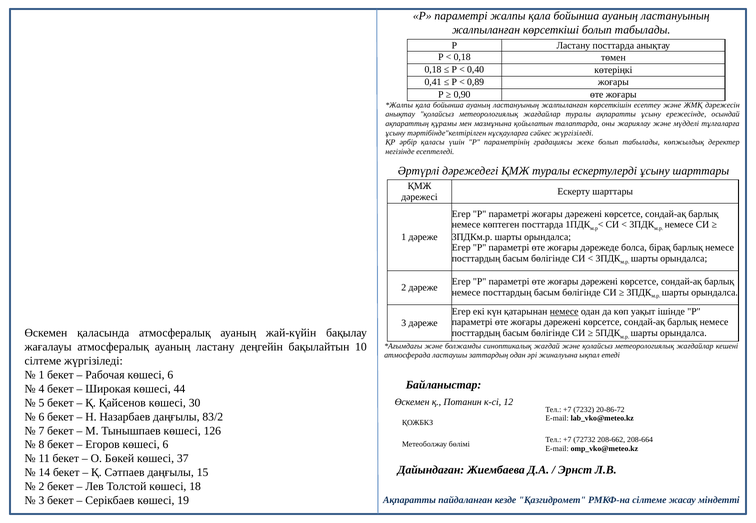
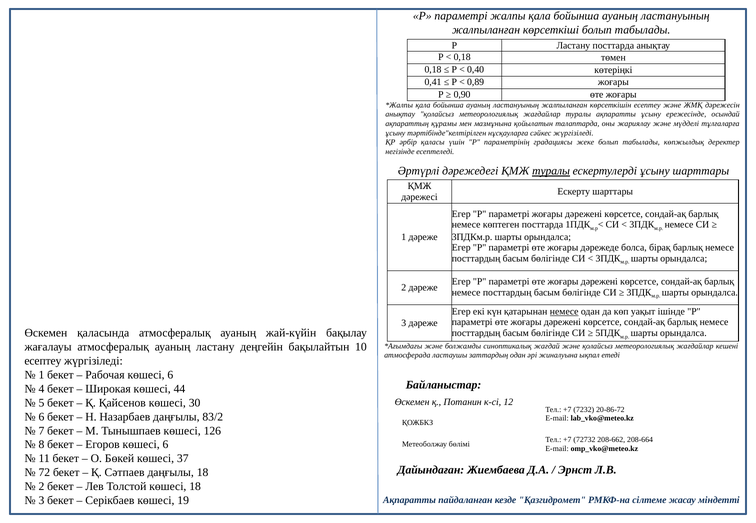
туралы underline: none -> present (551, 171)
сілтеме: сілтеме -> есептеу (43, 361)
14: 14 -> 72 (44, 473)
даңғылы 15: 15 -> 18 (203, 473)
